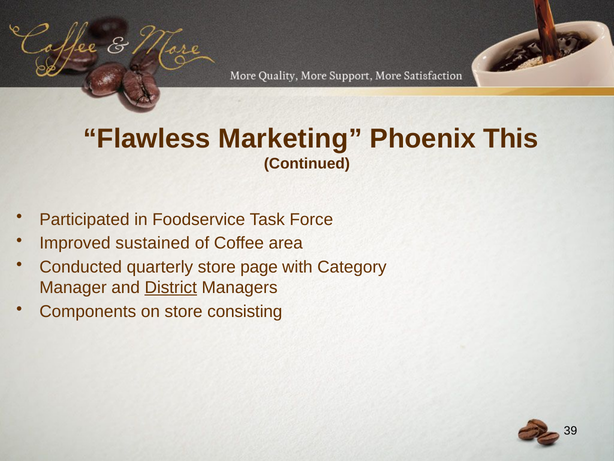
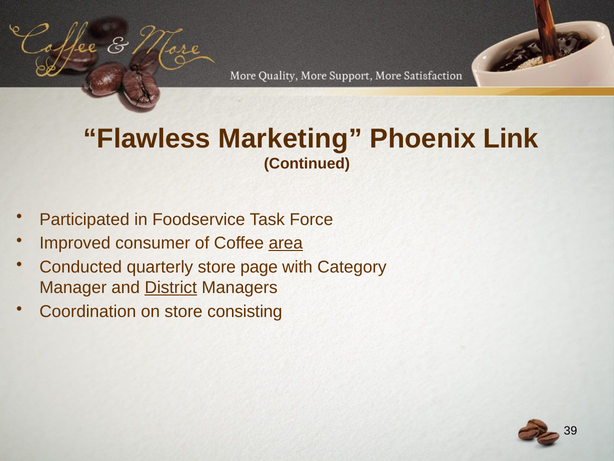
This: This -> Link (511, 139)
sustained: sustained -> consumer (153, 243)
area underline: none -> present (286, 243)
Components: Components -> Coordination (88, 311)
